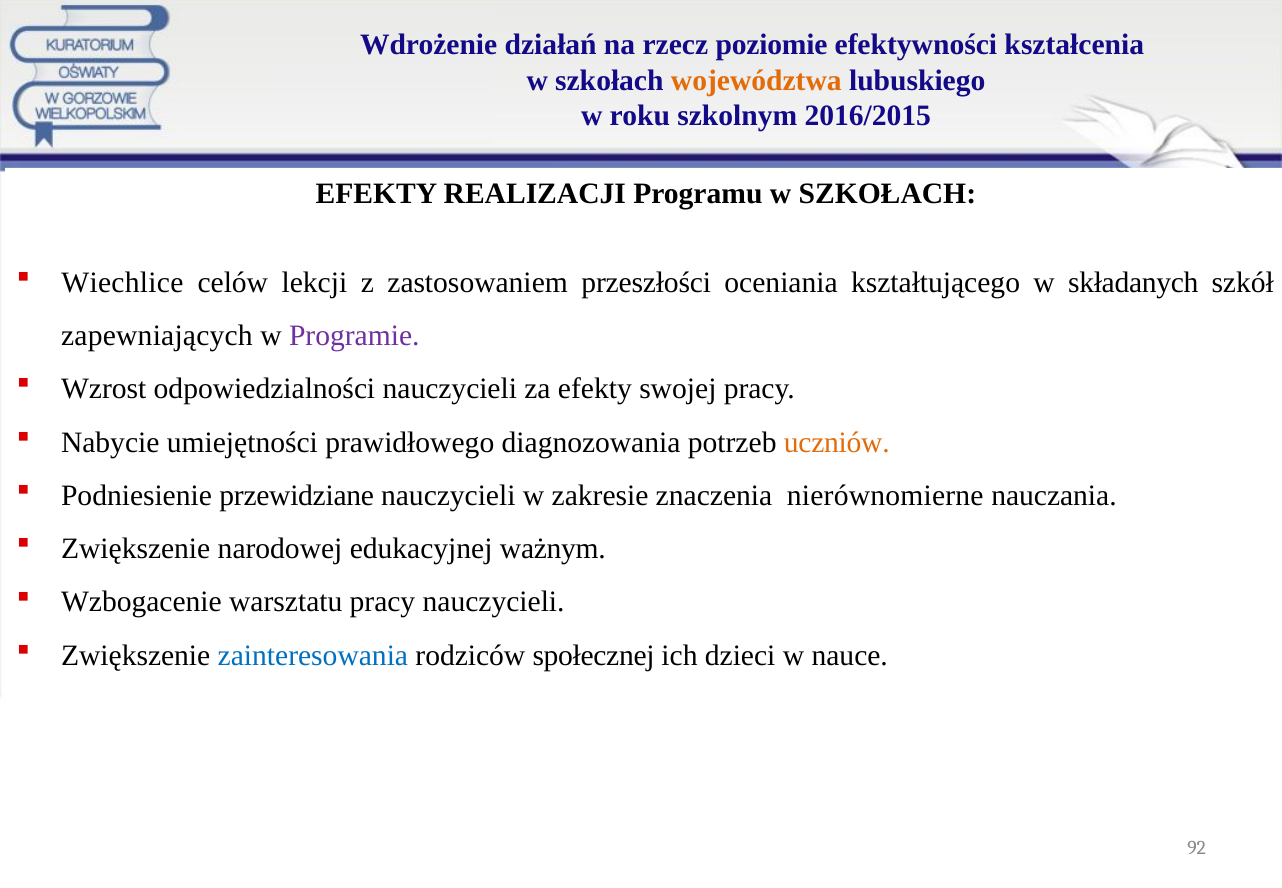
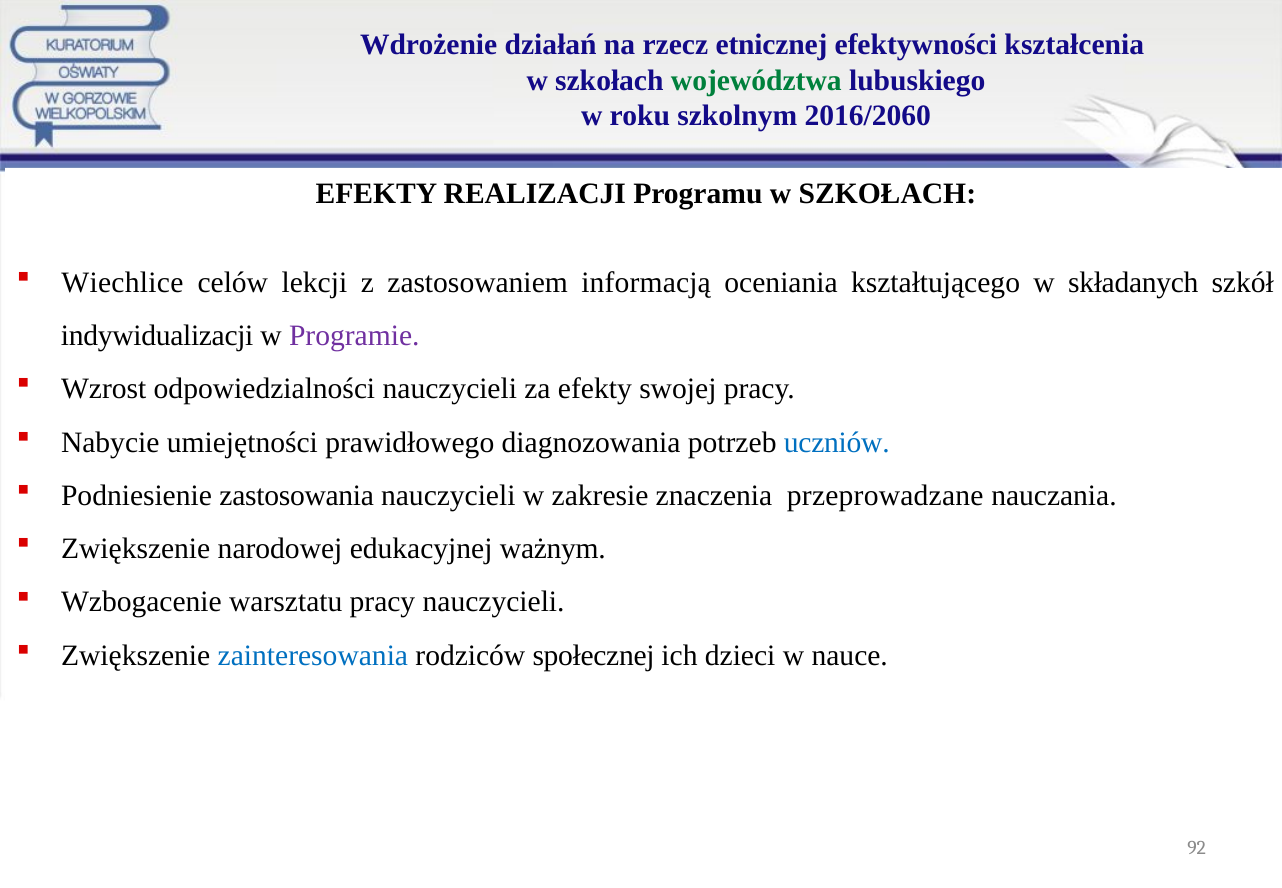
poziomie: poziomie -> etnicznej (771, 45)
województwa colour: orange -> green (756, 81)
2016/2015: 2016/2015 -> 2016/2060 (868, 116)
przeszłości: przeszłości -> informacją (646, 282)
zapewniających: zapewniających -> indywidualizacji (157, 336)
uczniów colour: orange -> blue (837, 442)
przewidziane: przewidziane -> zastosowania (297, 495)
nierównomierne: nierównomierne -> przeprowadzane (885, 495)
